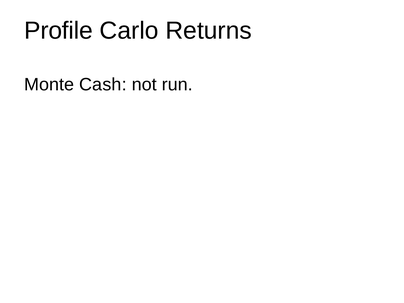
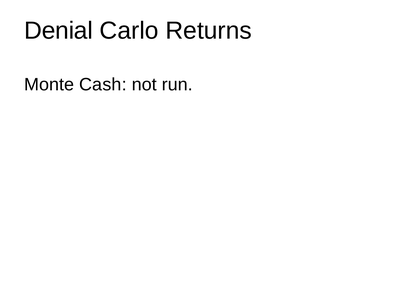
Profile: Profile -> Denial (59, 31)
